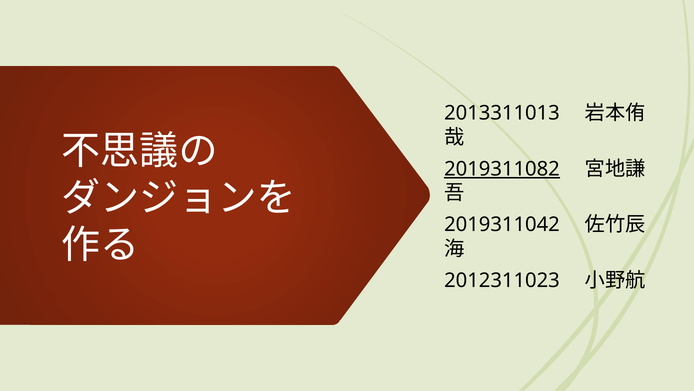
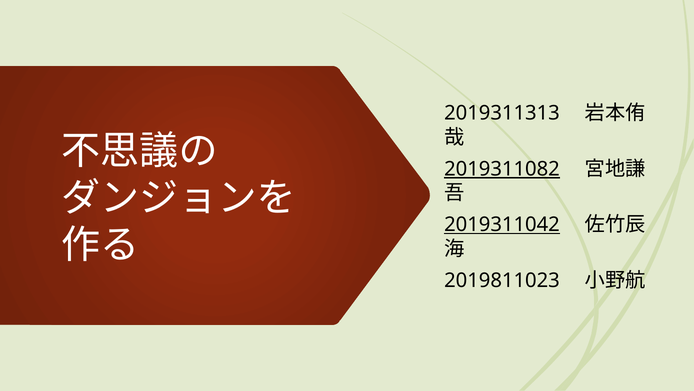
2013311013: 2013311013 -> 2019311313 (502, 113)
2019311042 underline: none -> present (502, 224)
2012311023: 2012311023 -> 2019811023 (502, 280)
